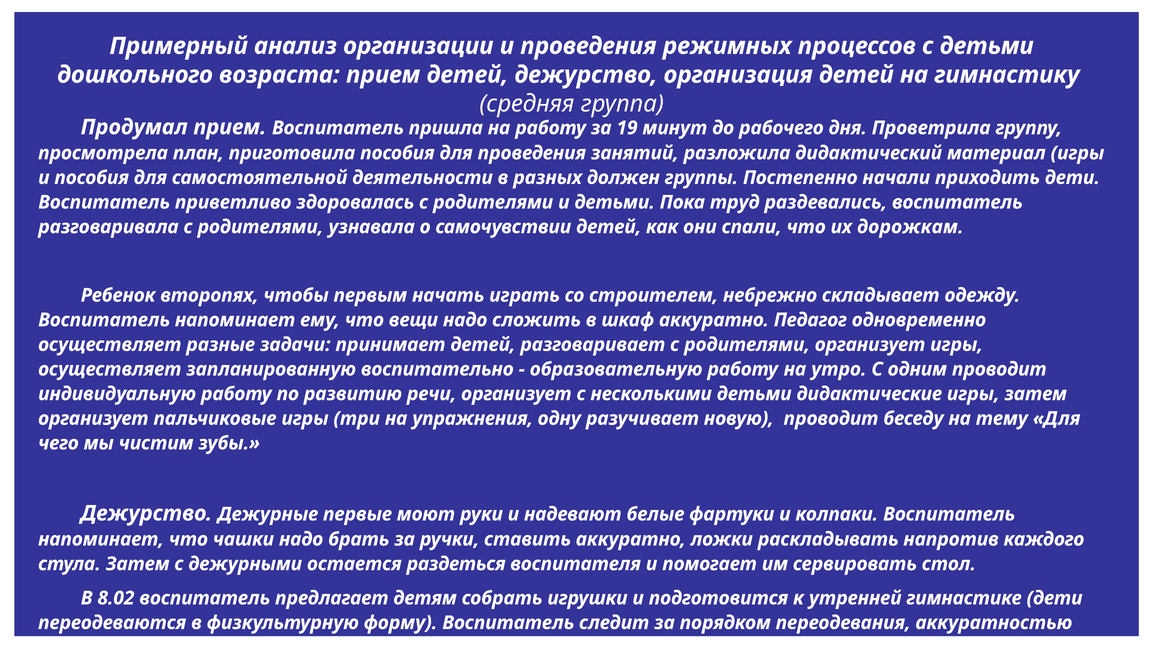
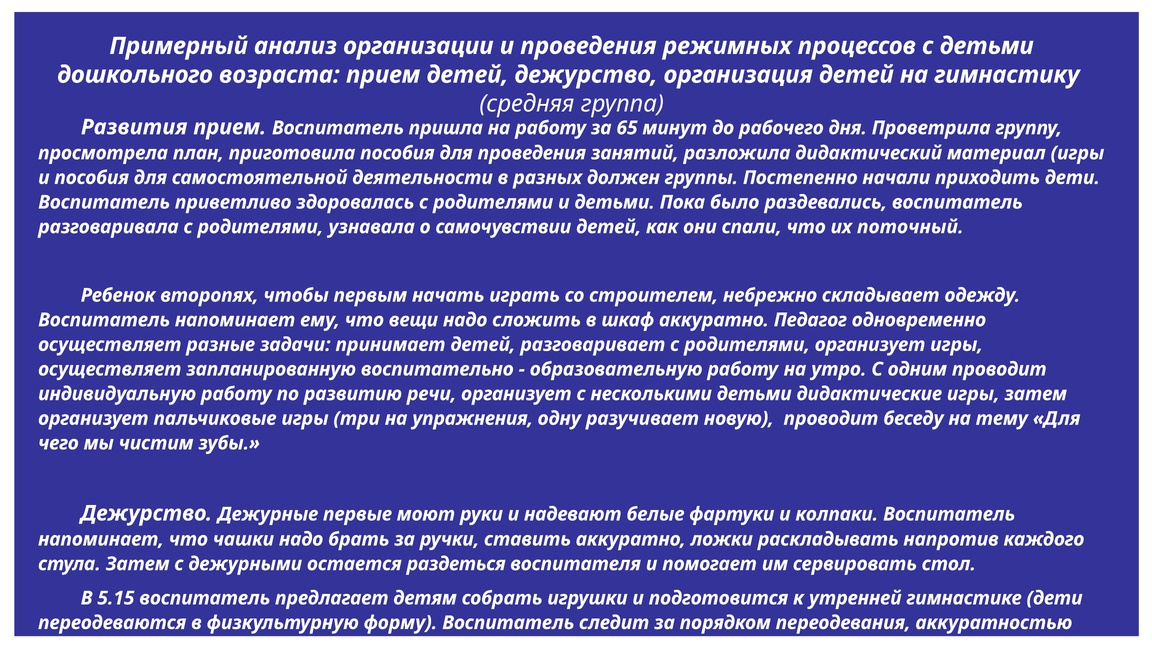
Продумал: Продумал -> Развития (134, 127)
19: 19 -> 65 (627, 128)
труд: труд -> было (735, 202)
дорожкам: дорожкам -> поточный (910, 227)
8.02: 8.02 -> 5.15 (116, 598)
